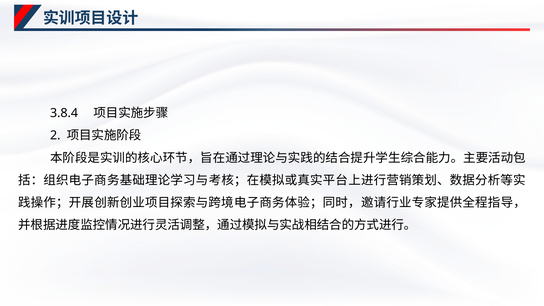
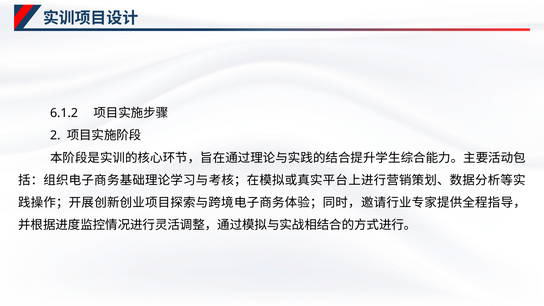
3.8.4: 3.8.4 -> 6.1.2 (64, 113)
